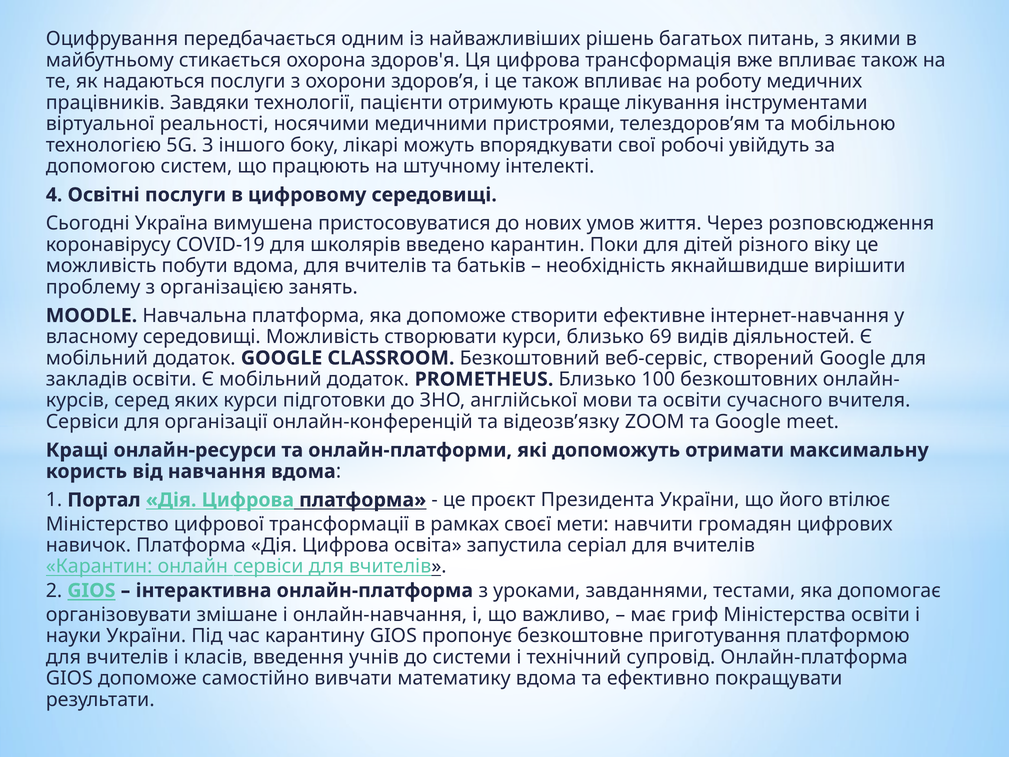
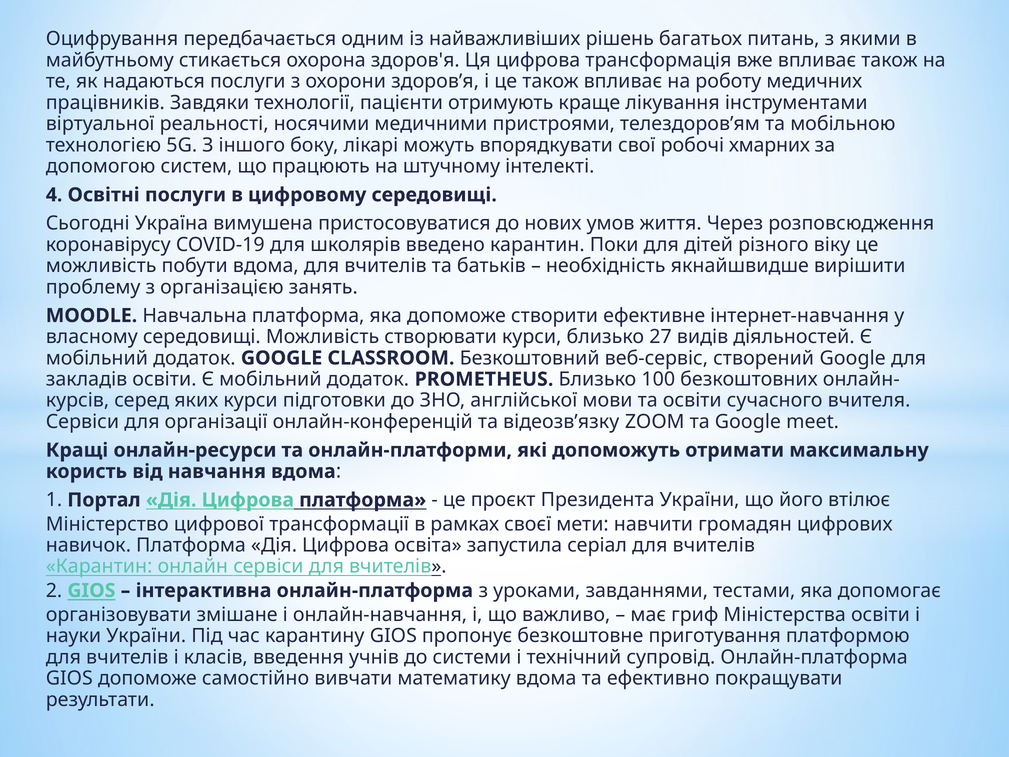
увійдуть: увійдуть -> хмарних (769, 145)
69: 69 -> 27 (661, 337)
